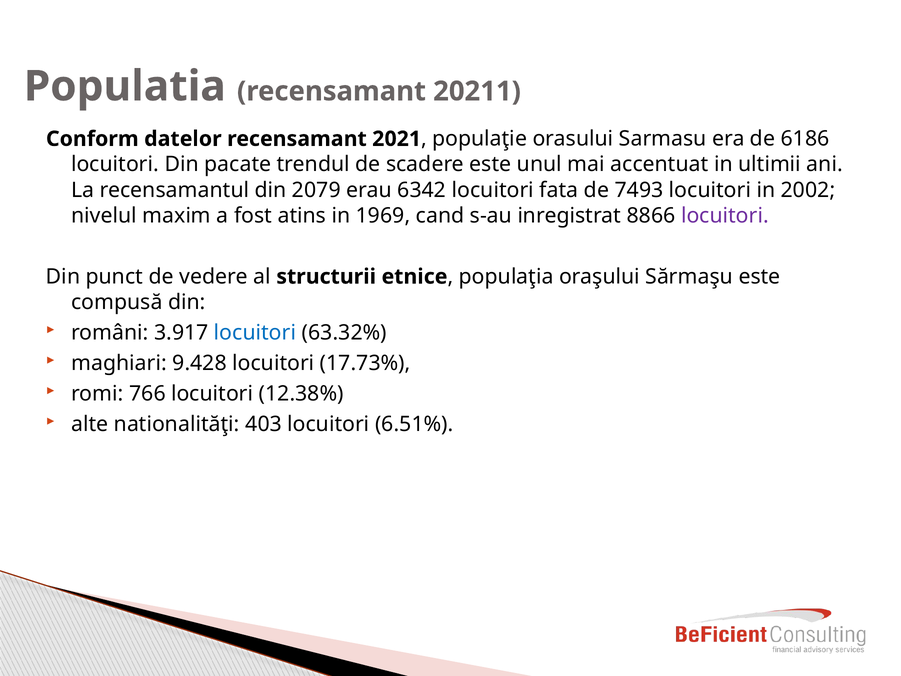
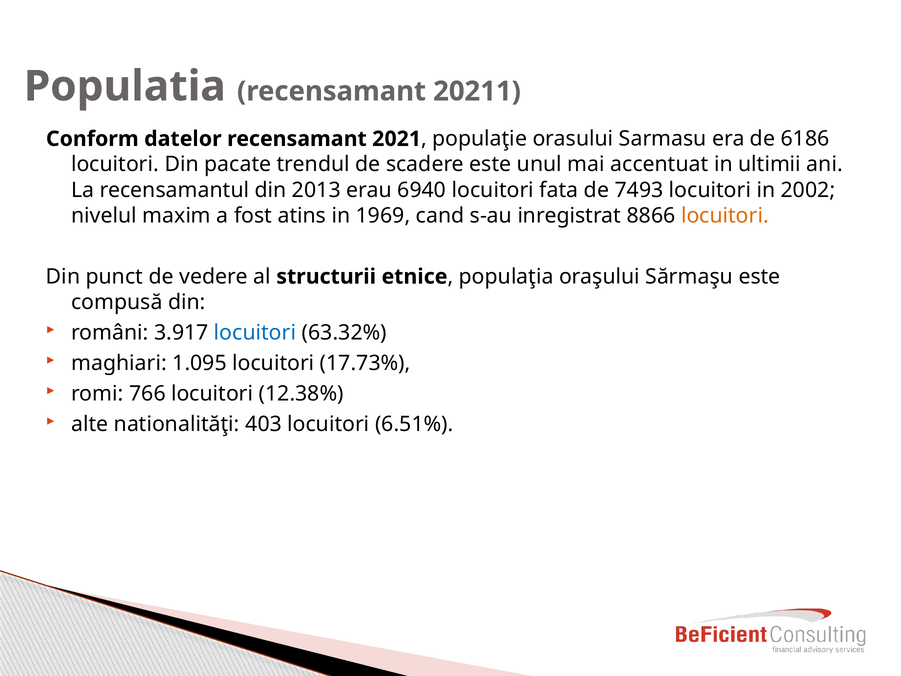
2079: 2079 -> 2013 (316, 190)
6342: 6342 -> 6940 (422, 190)
locuitori colour: purple -> orange (725, 215)
9.428: 9.428 -> 1.095 (200, 363)
